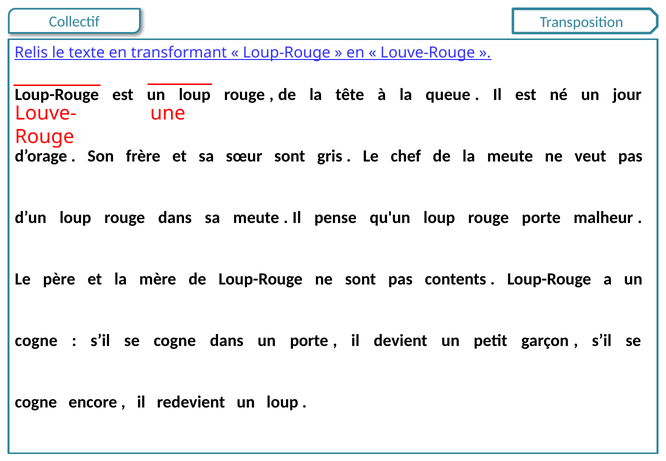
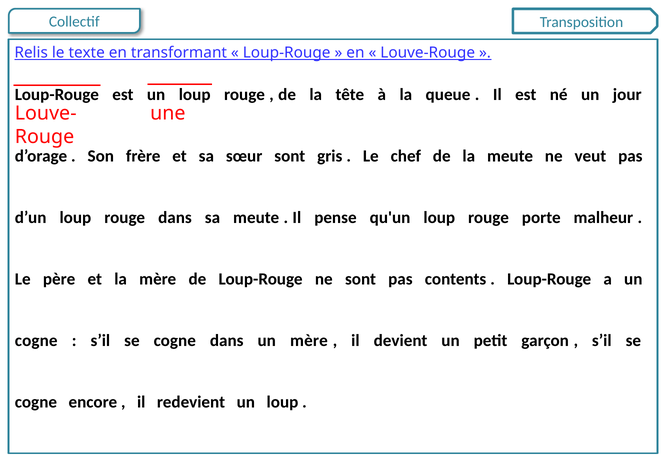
un porte: porte -> mère (309, 341)
